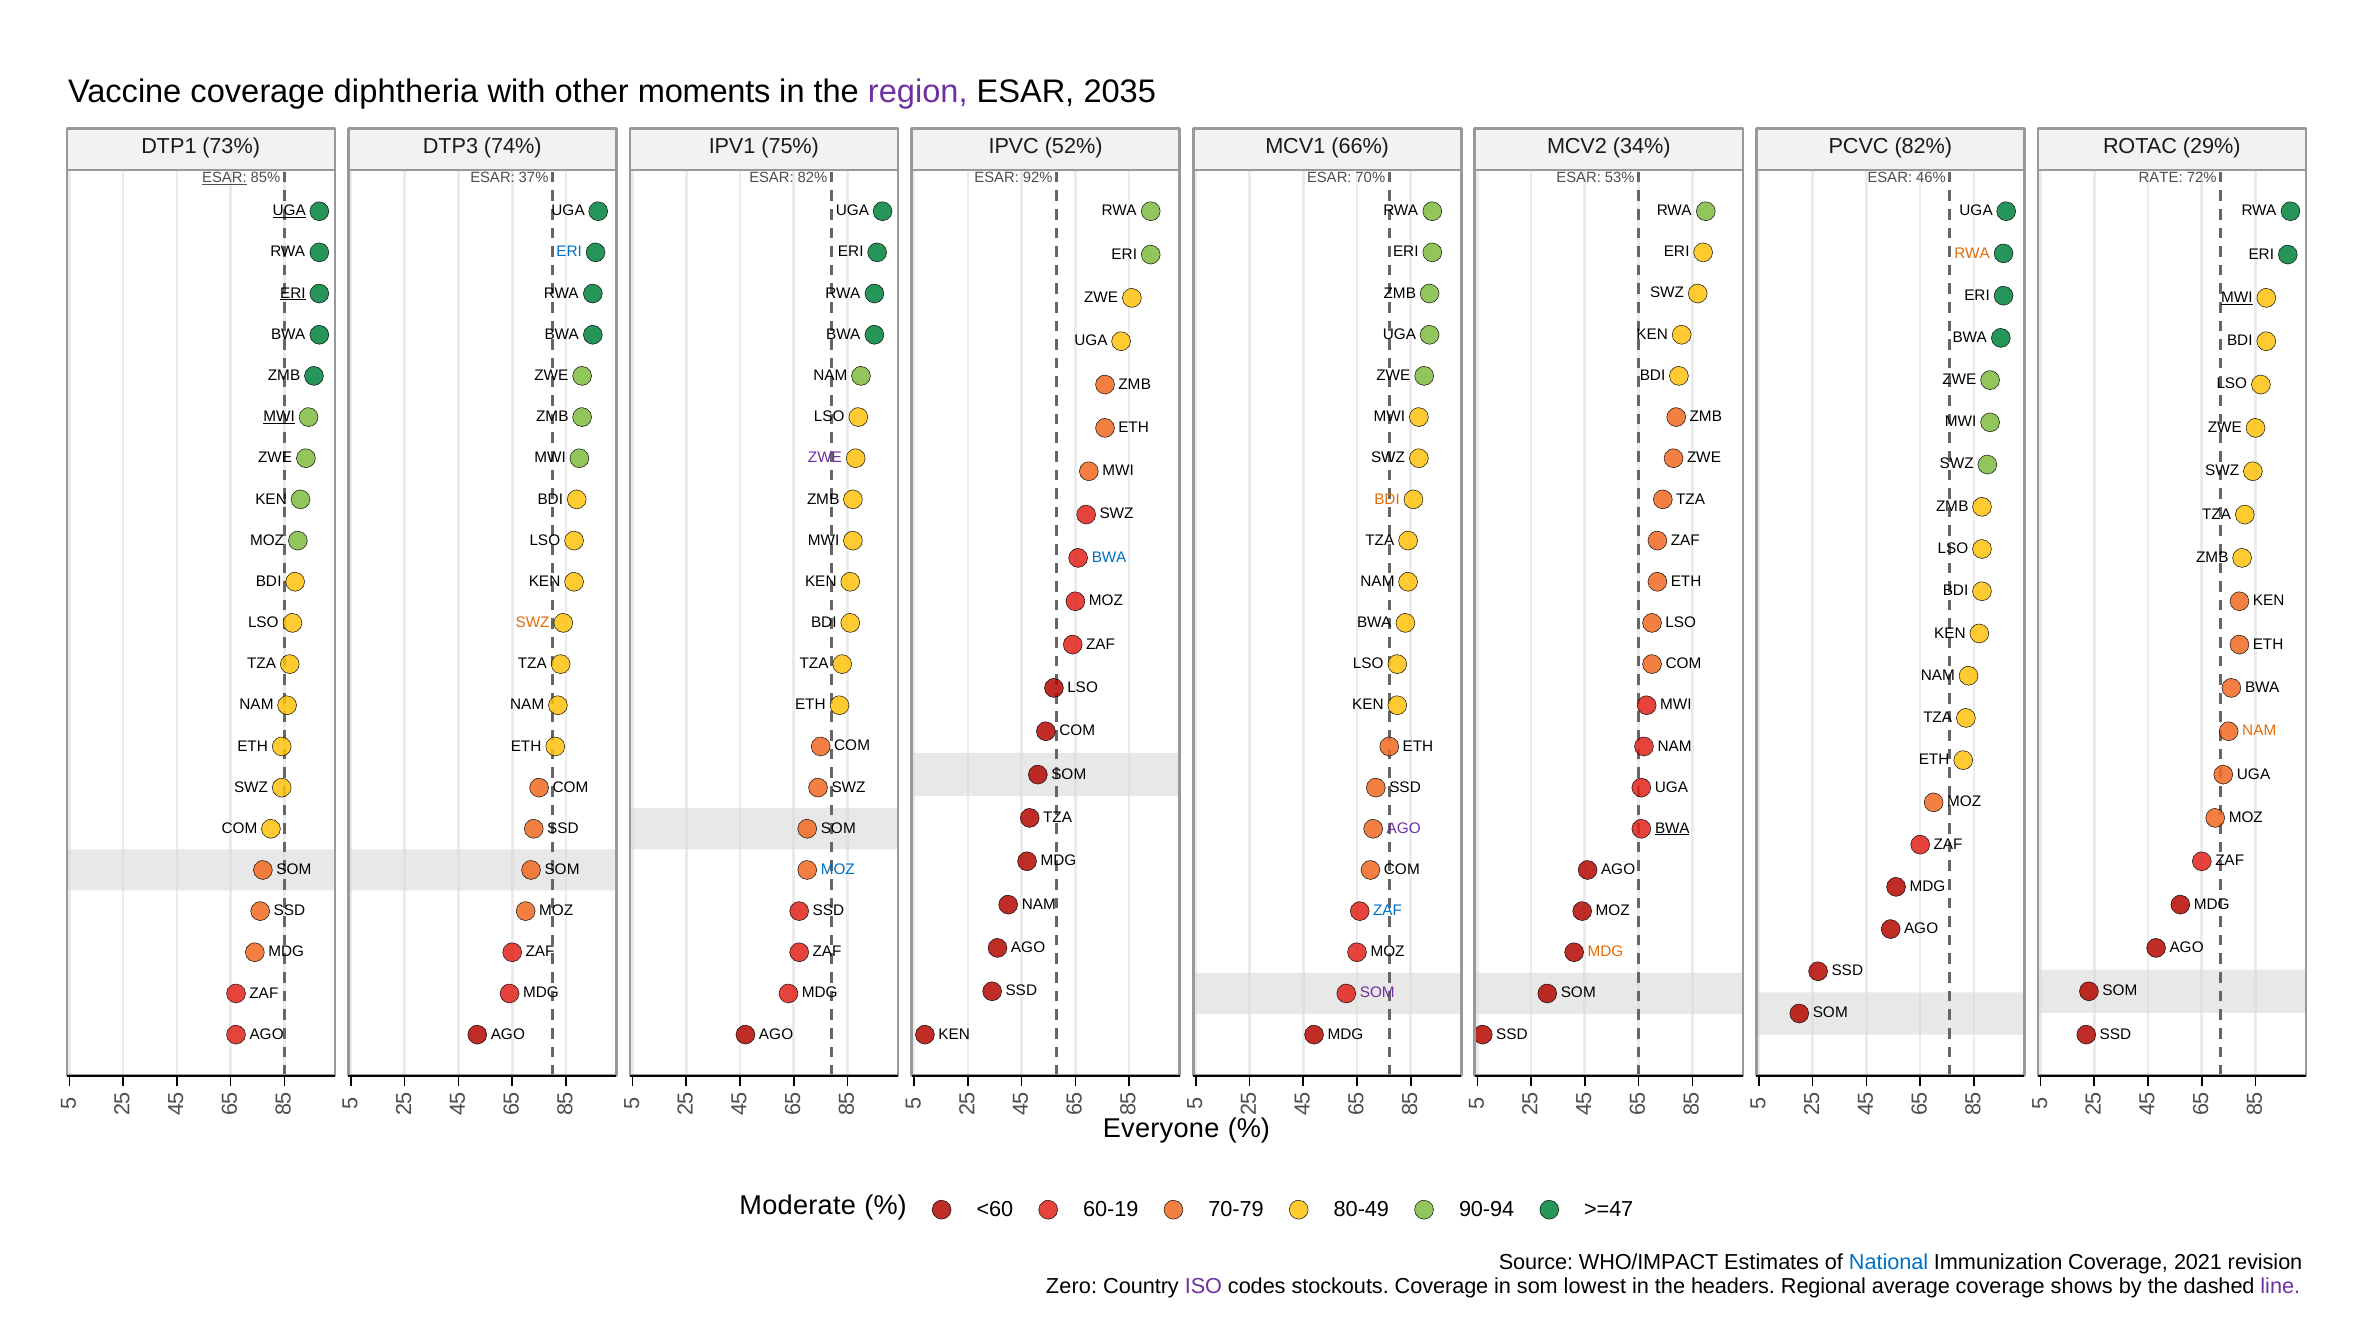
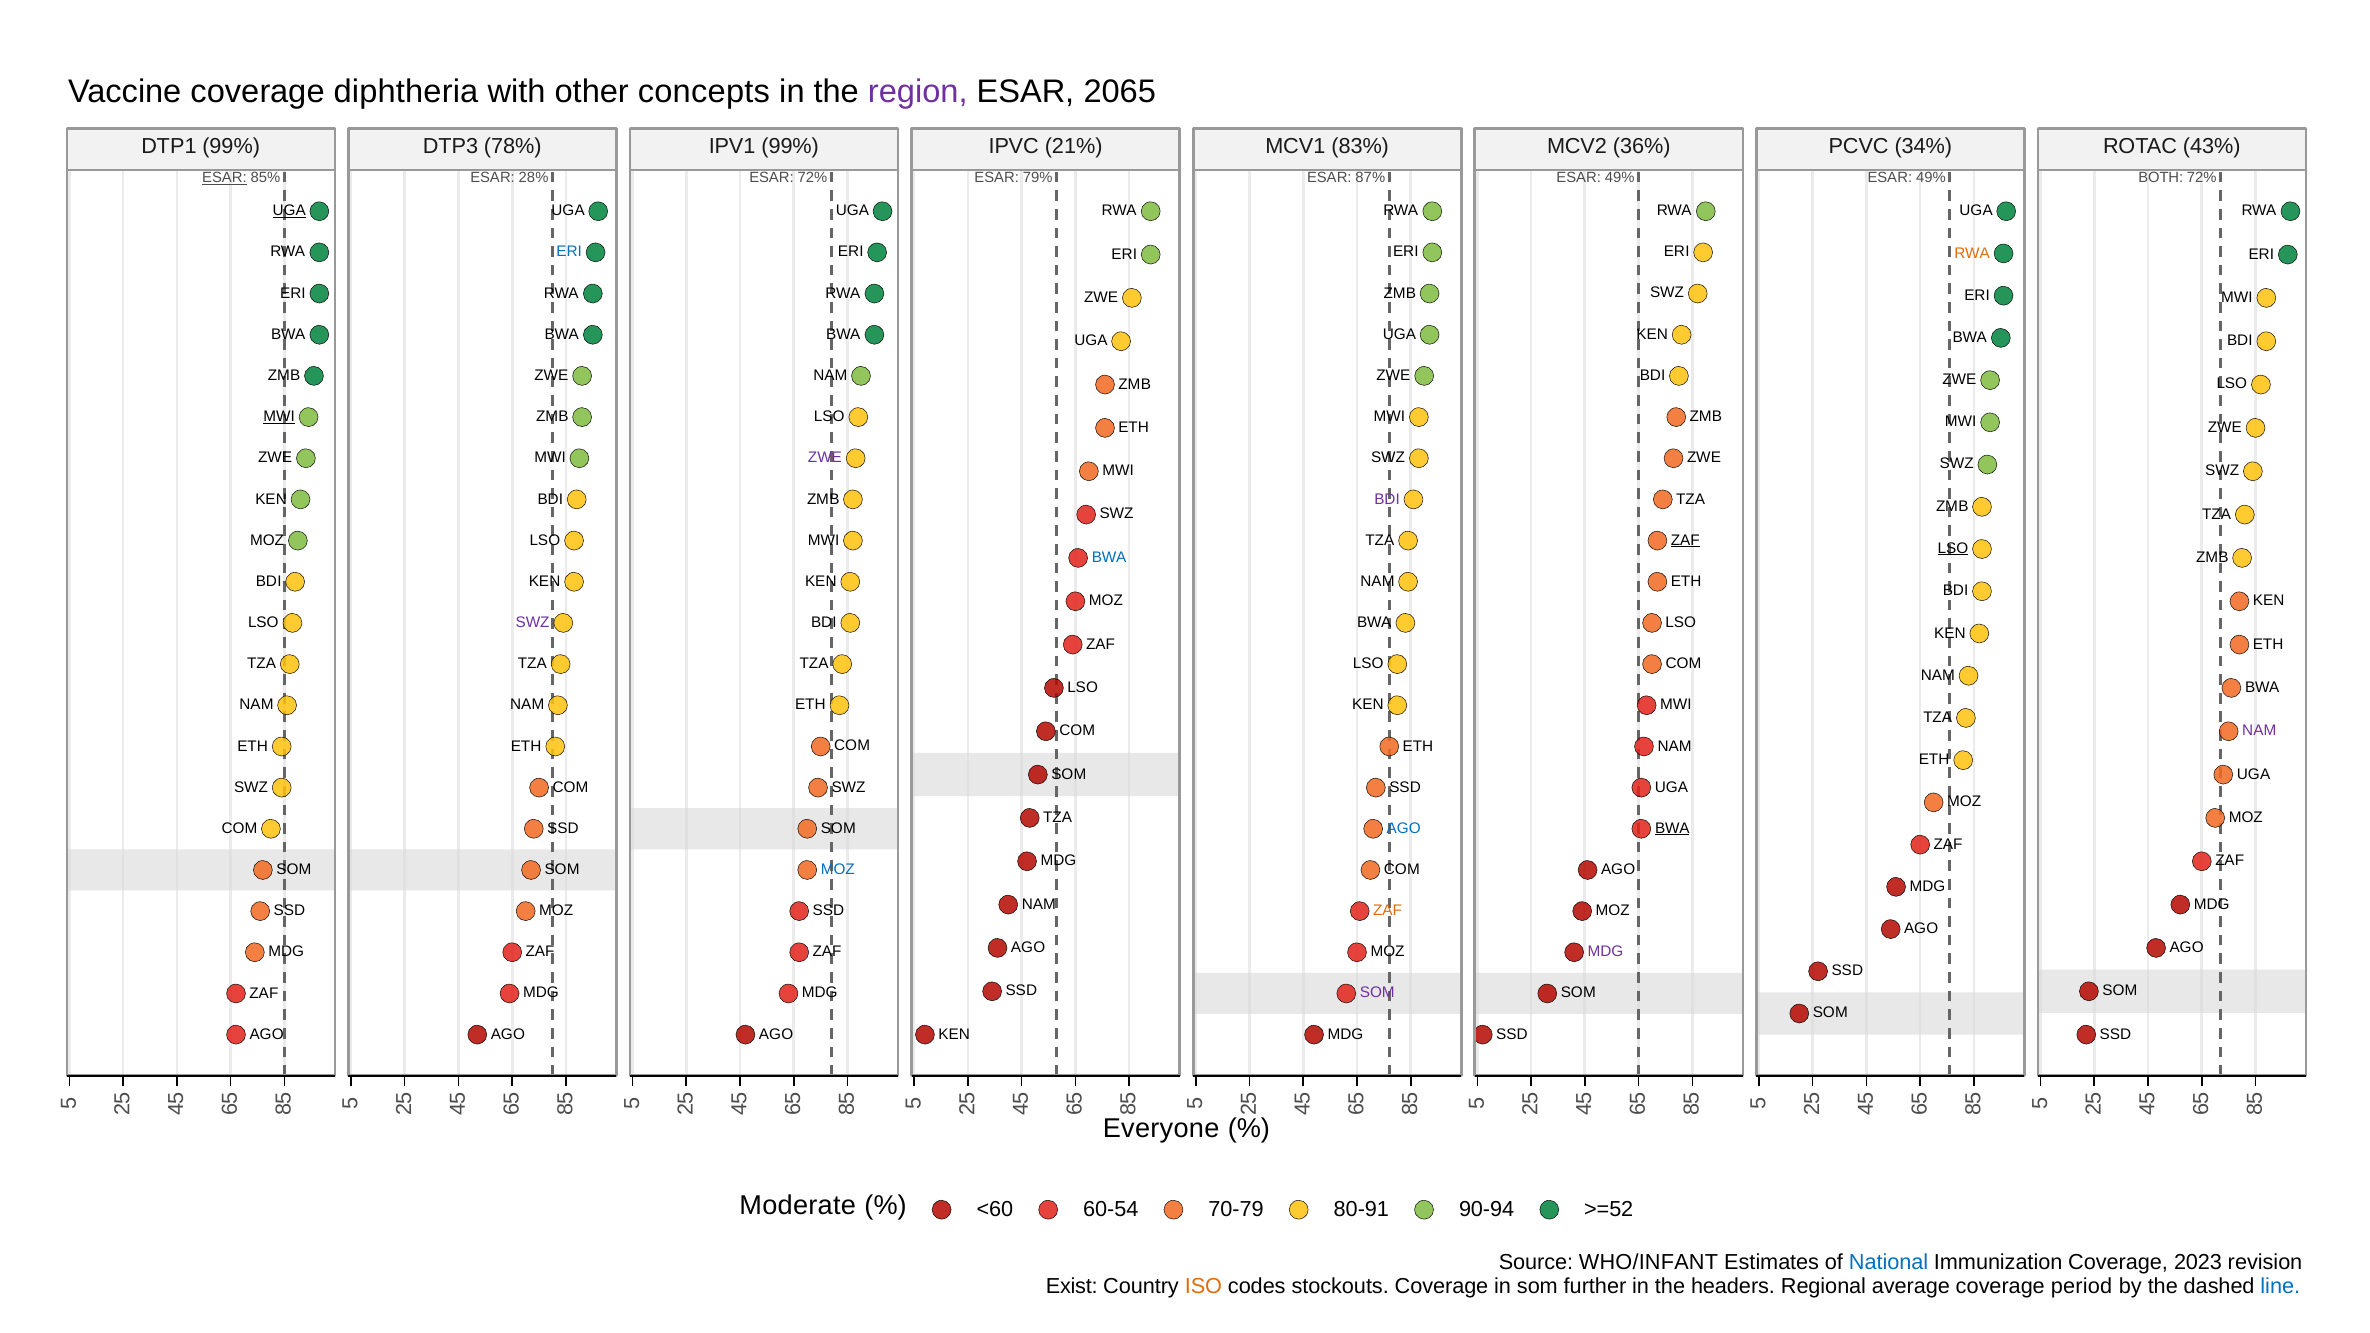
moments: moments -> concepts (704, 92)
2035: 2035 -> 2065 (1120, 92)
DTP1 73%: 73% -> 99% (231, 146)
74%: 74% -> 78% (513, 146)
IPV1 75%: 75% -> 99% (790, 146)
52%: 52% -> 21% (1074, 146)
66%: 66% -> 83% (1360, 146)
34%: 34% -> 36% (1642, 146)
PCVC 82%: 82% -> 34% (1923, 146)
29%: 29% -> 43% (2212, 146)
37%: 37% -> 28% (534, 178)
ESAR 82%: 82% -> 72% (813, 178)
92%: 92% -> 79% (1038, 178)
70%: 70% -> 87% (1370, 178)
53%: 53% -> 49% (1620, 178)
46%: 46% -> 49% (1931, 178)
RATE: RATE -> BOTH (2161, 178)
ERI underline: present -> none (293, 293)
MWI underline: present -> none (2237, 297)
BDI colour: orange -> purple (1387, 499)
ZAF underline: none -> present (1685, 540)
LSO underline: none -> present (1953, 548)
SWZ colour: orange -> purple (533, 622)
NAM colour: orange -> purple (2259, 731)
AGO colour: purple -> blue (1404, 828)
ZAF colour: blue -> orange (1388, 911)
MDG colour: orange -> purple (1605, 952)
60-19: 60-19 -> 60-54 (1111, 1209)
80-49: 80-49 -> 80-91 (1361, 1209)
>=47: >=47 -> >=52 (1609, 1209)
WHO/IMPACT: WHO/IMPACT -> WHO/INFANT (1648, 1263)
2021: 2021 -> 2023 (2198, 1263)
Zero: Zero -> Exist (1072, 1286)
ISO colour: purple -> orange (1203, 1286)
lowest: lowest -> further (1595, 1286)
shows: shows -> period (2082, 1286)
line colour: purple -> blue (2280, 1286)
